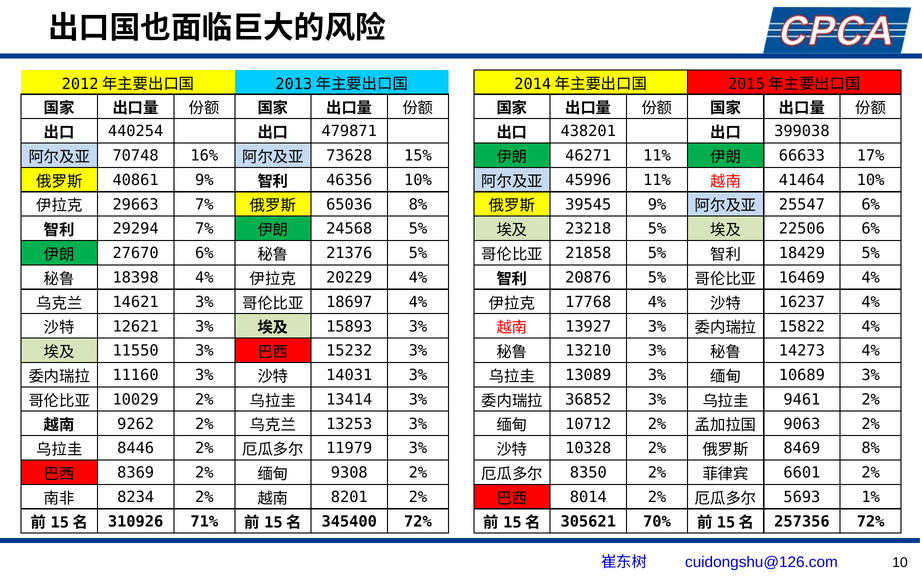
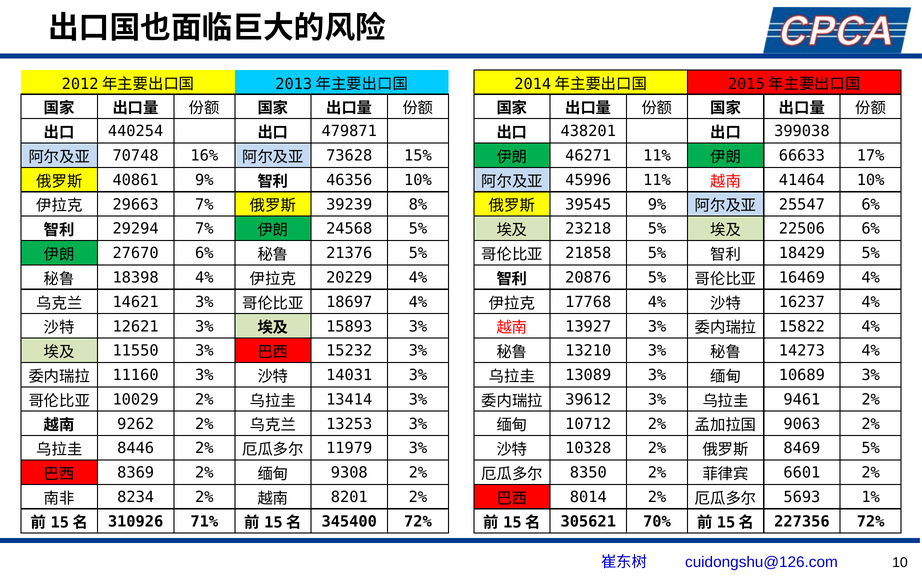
65036: 65036 -> 39239 (349, 205)
36852: 36852 -> 39612 (588, 400)
8469 8%: 8% -> 5% (871, 449)
257356: 257356 -> 227356 (802, 522)
